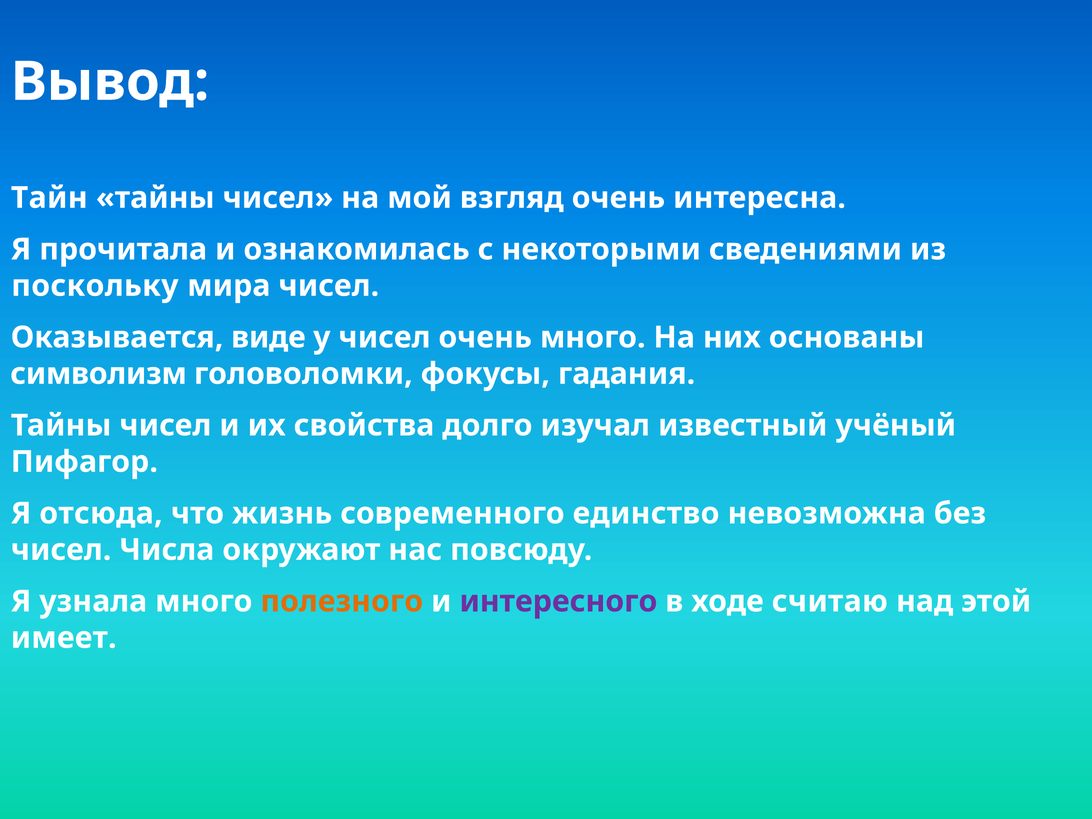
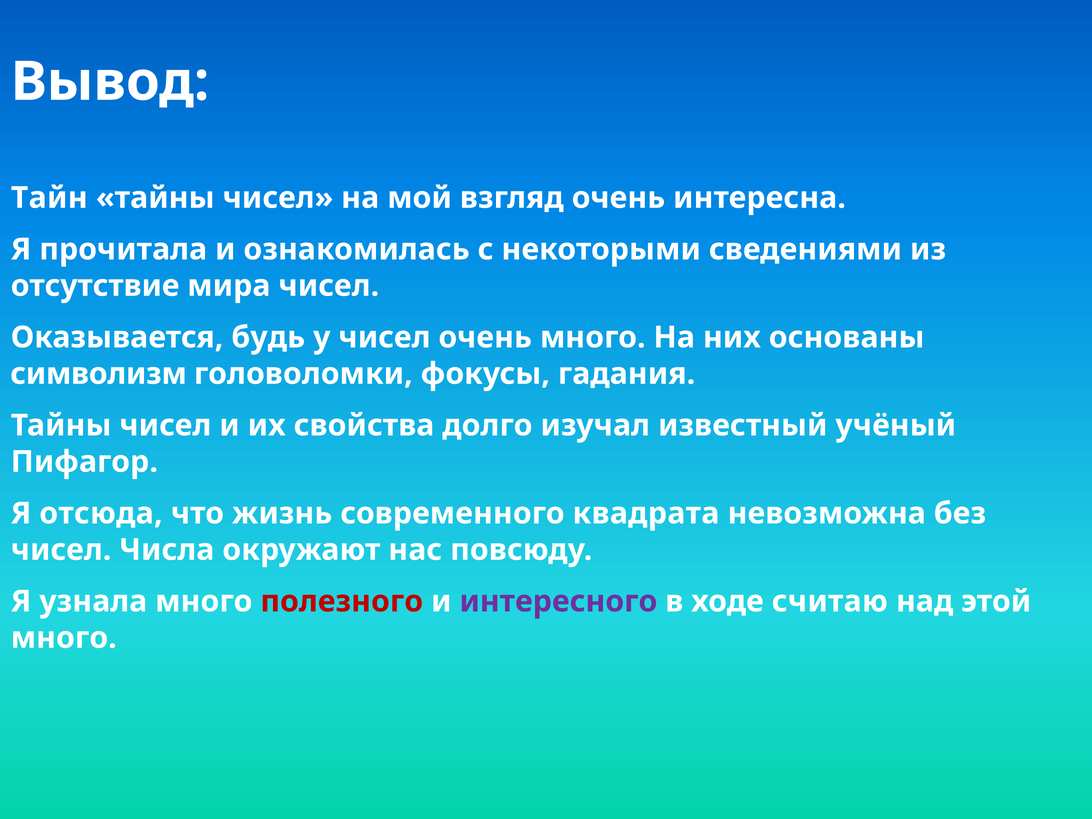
поскольку: поскольку -> отсутствие (95, 286)
виде: виде -> будь (268, 337)
единство: единство -> квадрата (646, 513)
полезного colour: orange -> red (342, 601)
имеет: имеет -> много (64, 638)
